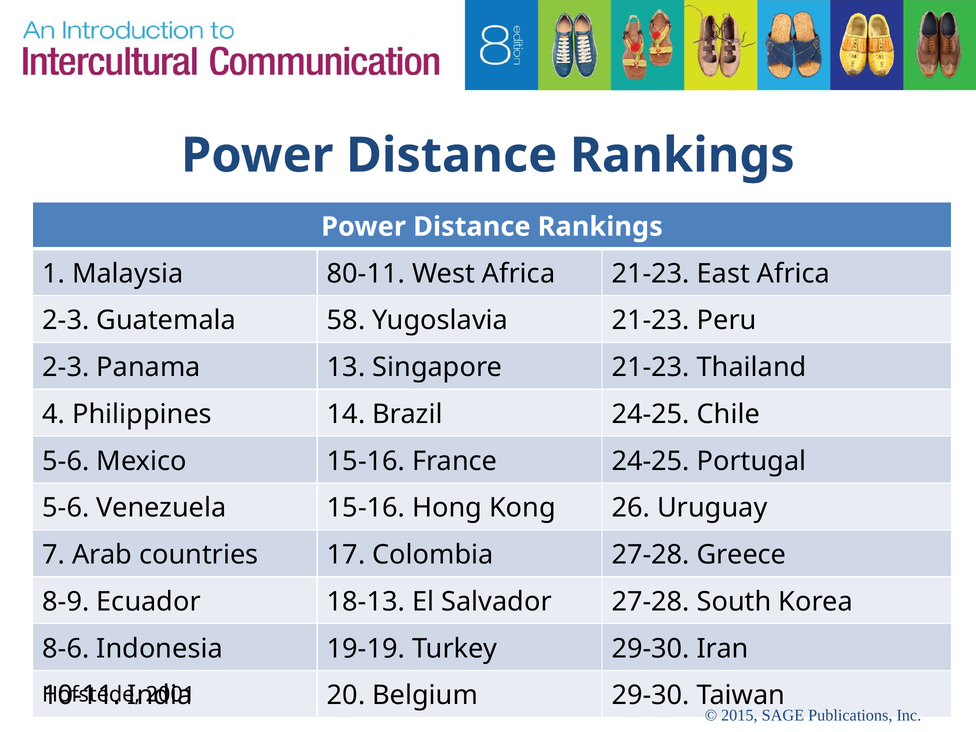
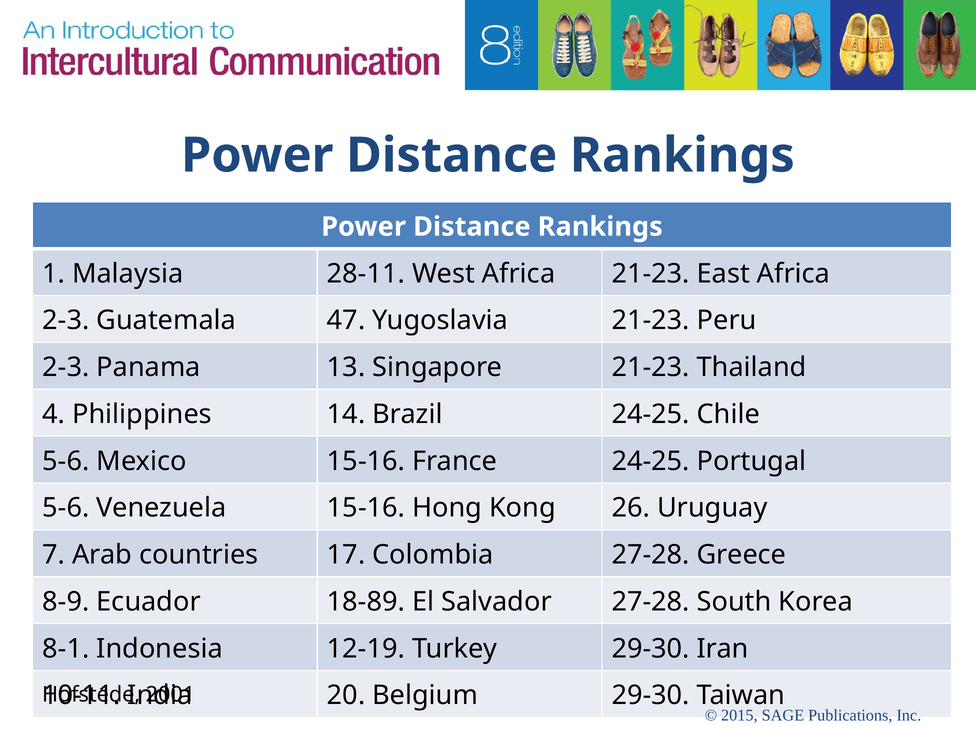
80-11: 80-11 -> 28-11 (366, 274)
58: 58 -> 47 (346, 321)
18-13: 18-13 -> 18-89 (366, 602)
8-6: 8-6 -> 8-1 (66, 649)
19-19: 19-19 -> 12-19 (366, 649)
